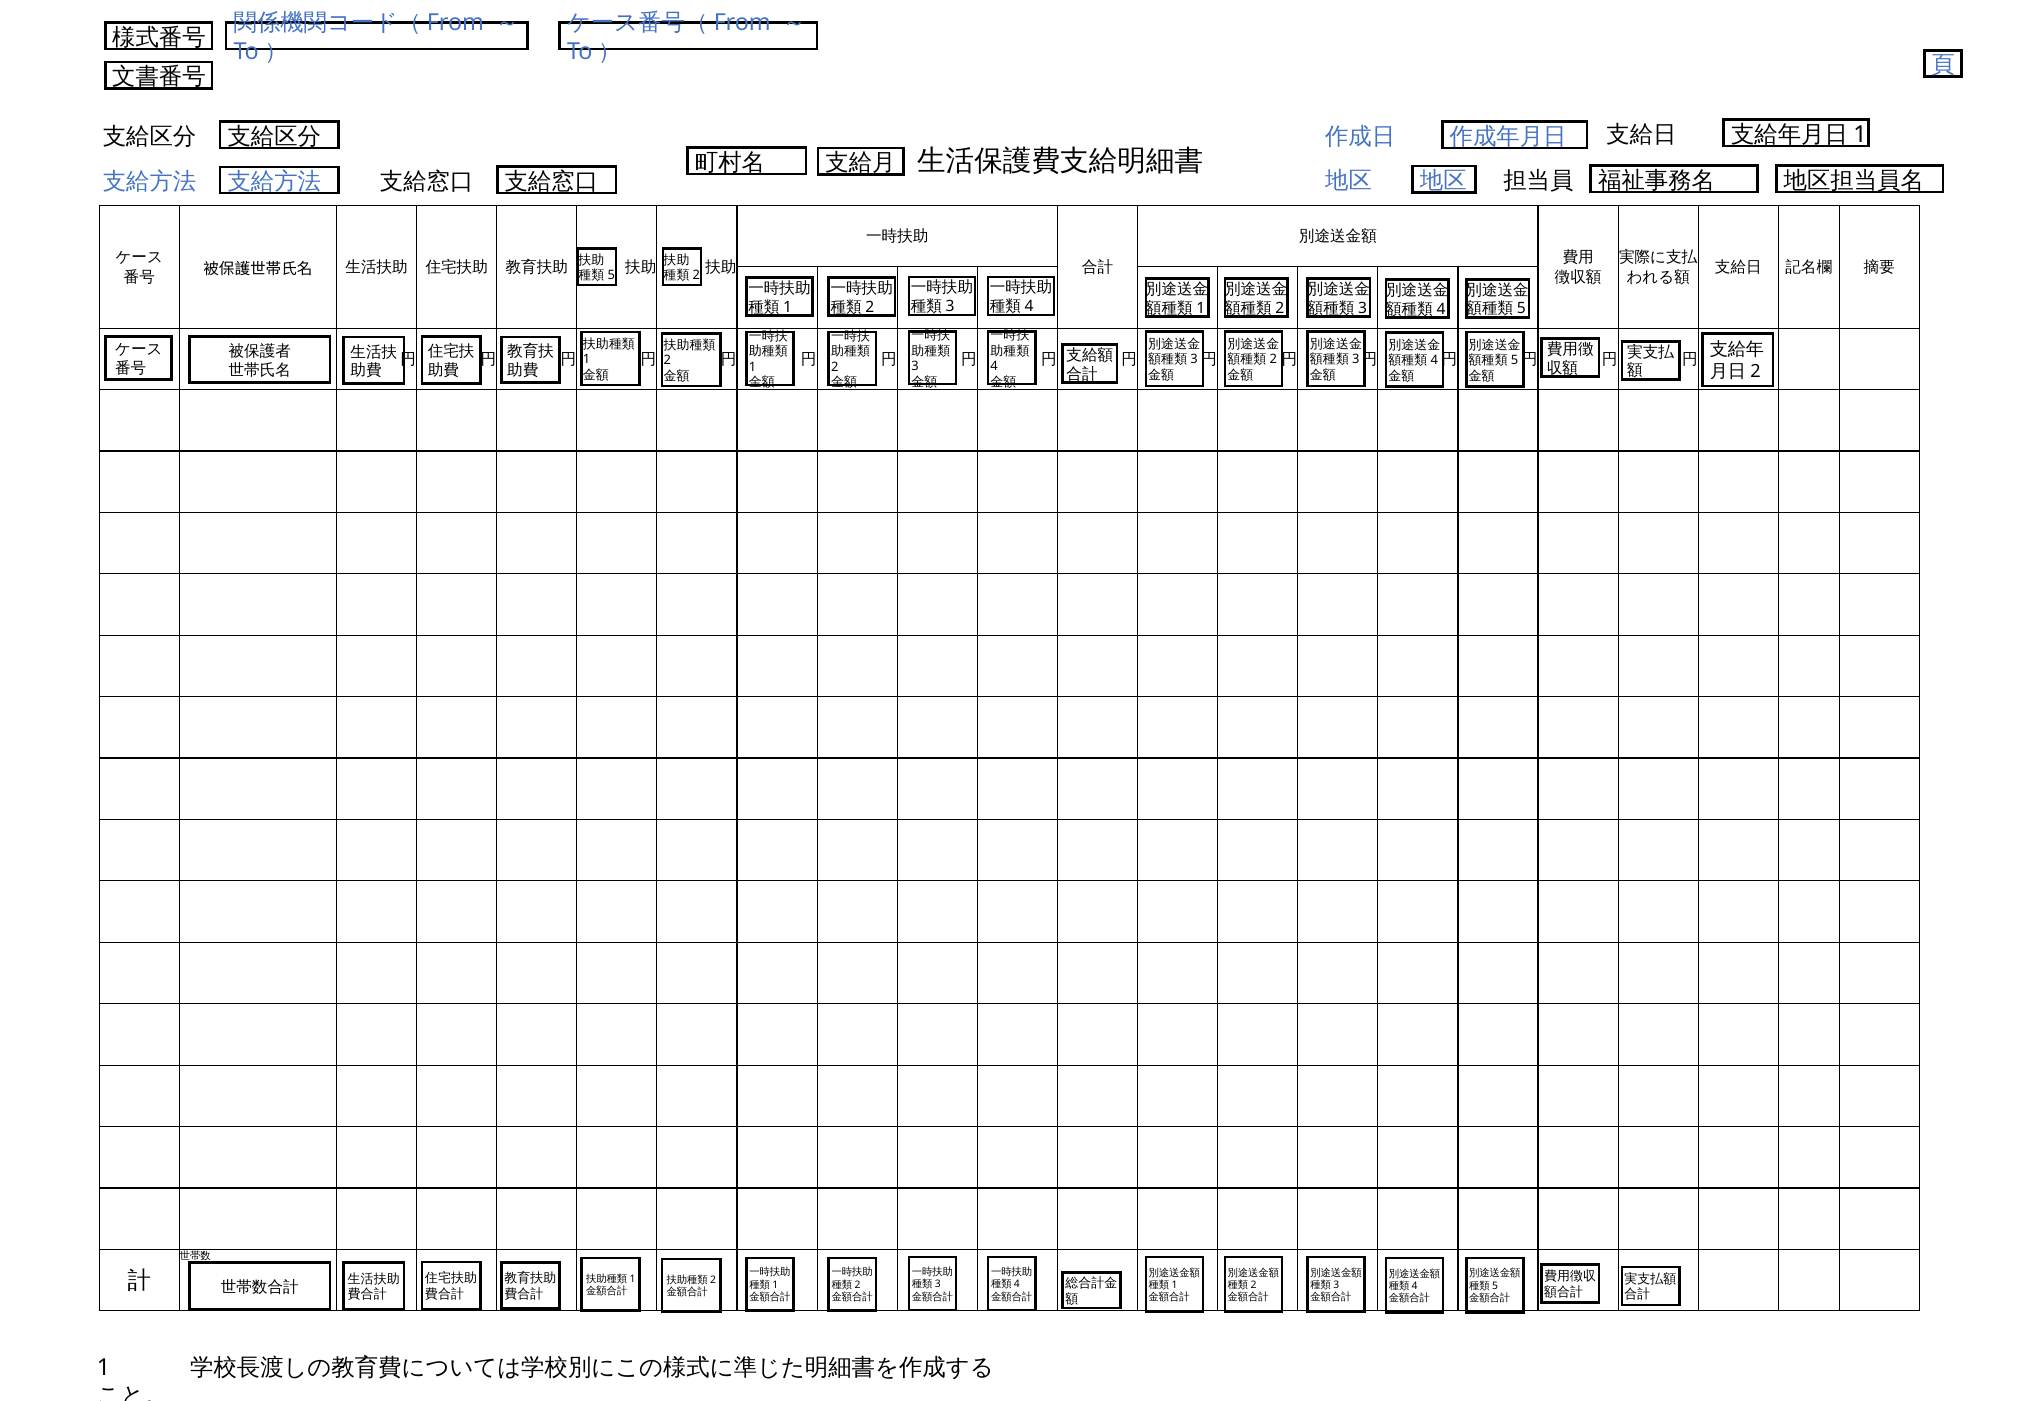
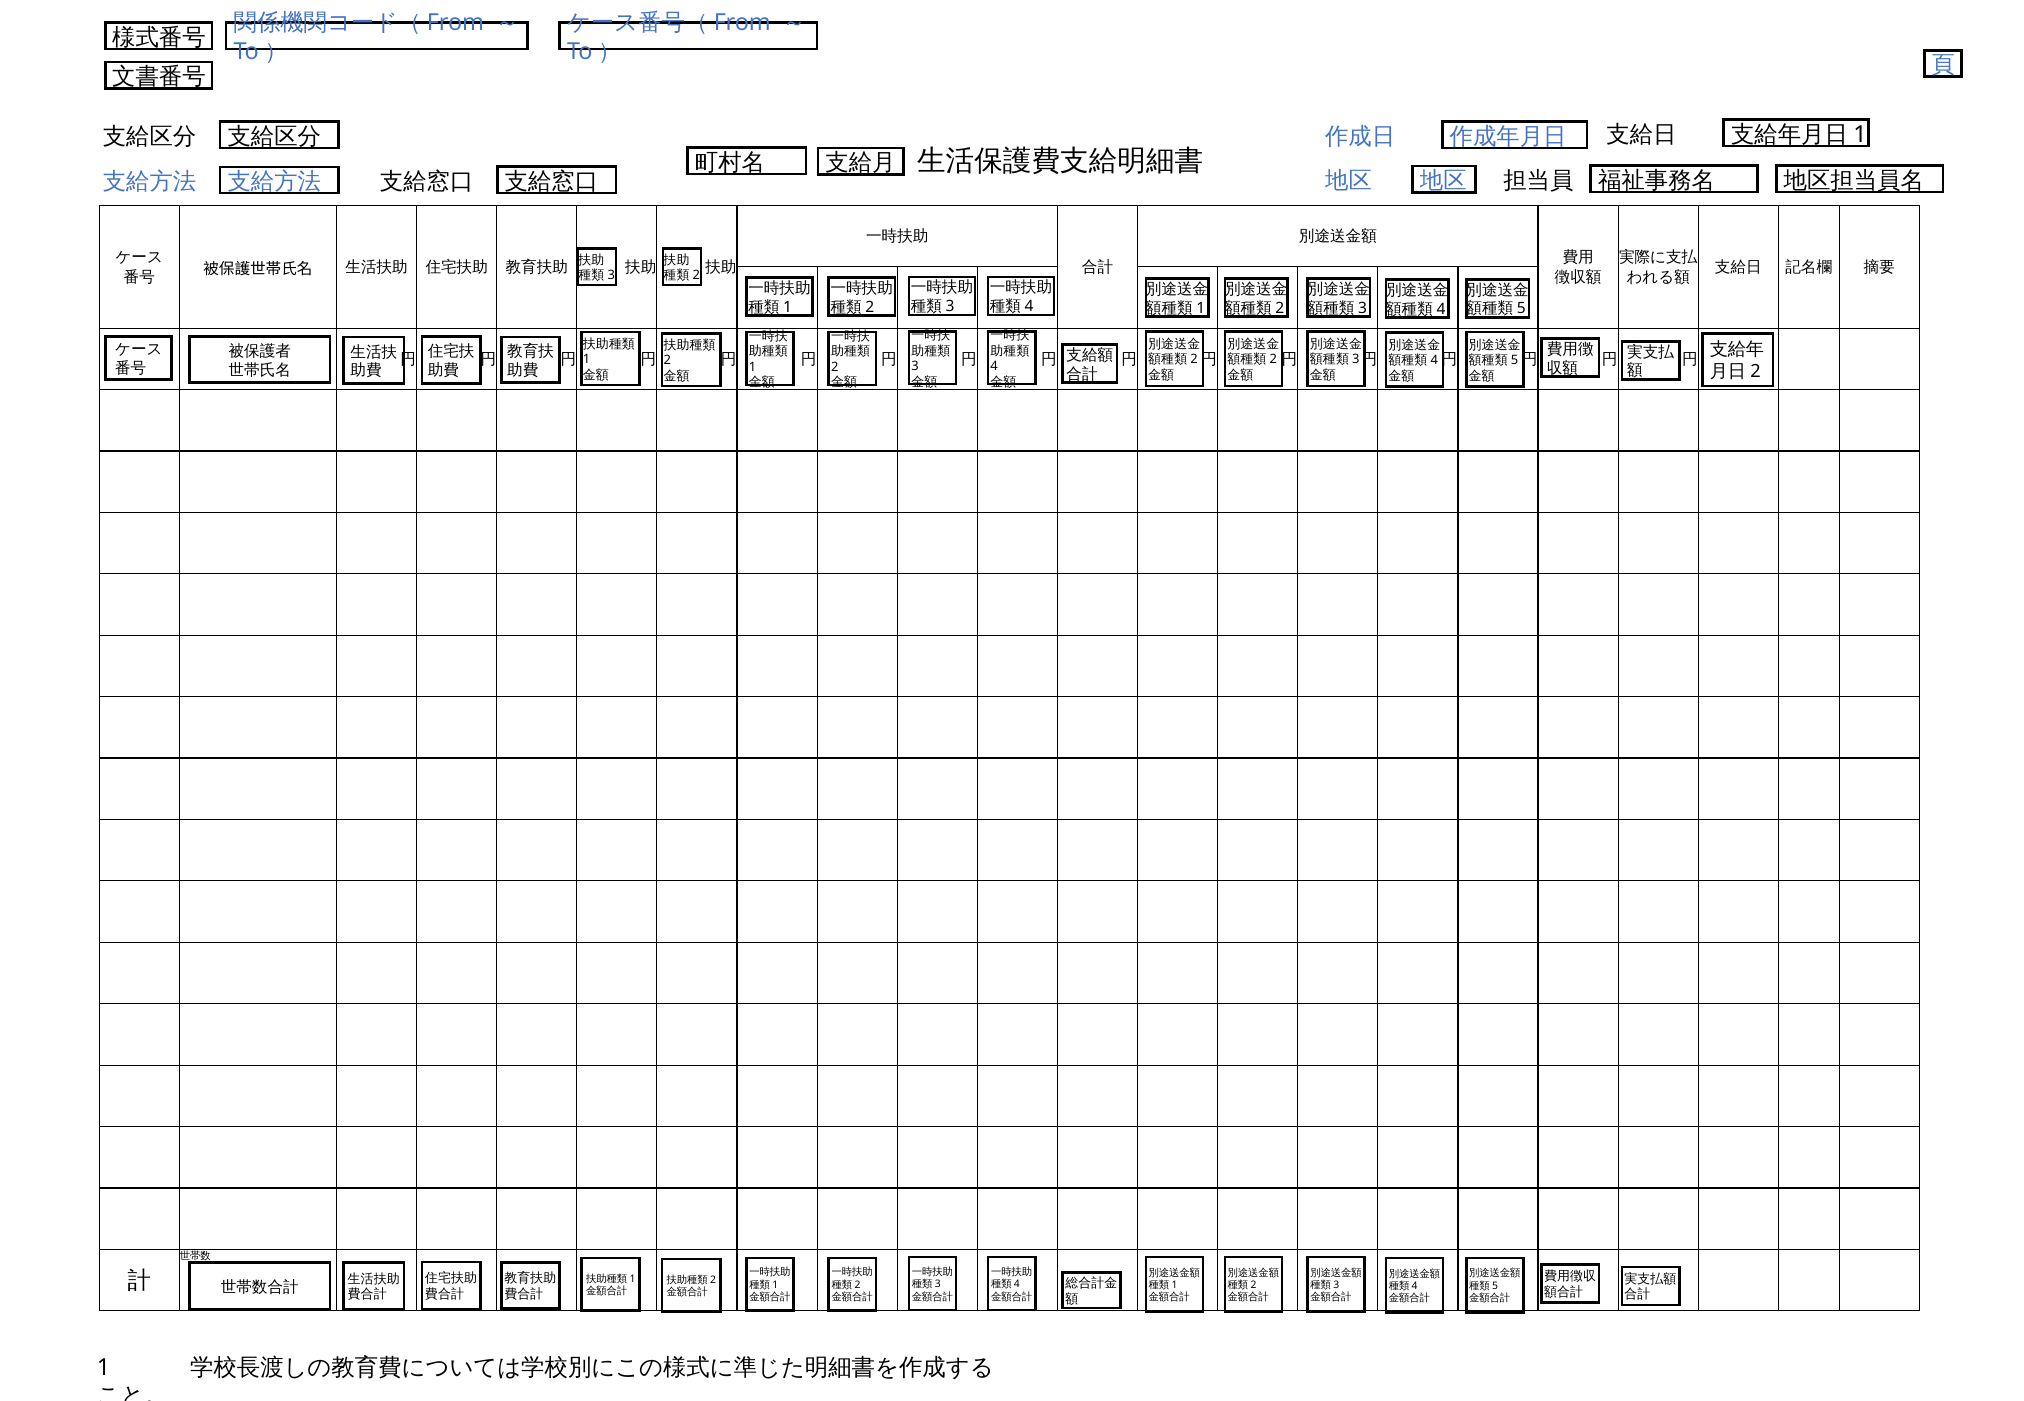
5: 5 -> 3 (611, 275)
3: 3 -> 2 (1194, 360)
